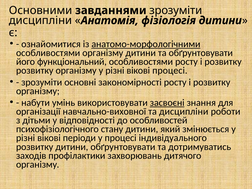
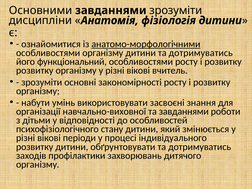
дитини та обґрунтовувати: обґрунтовувати -> дотримуватись (201, 53)
вікові процесі: процесі -> вчитель (170, 71)
засвоєні underline: present -> none (167, 103)
та дисципліни: дисципліни -> завданнями (184, 111)
